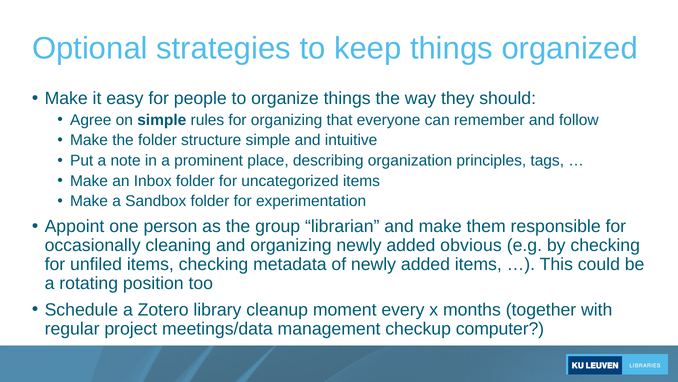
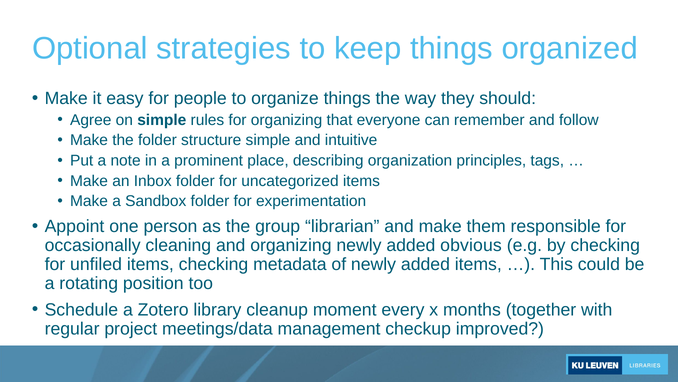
computer: computer -> improved (500, 328)
